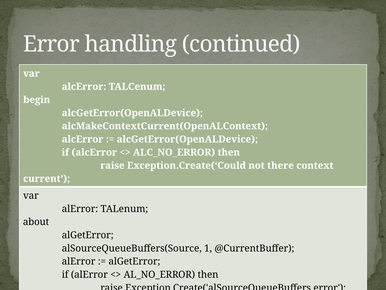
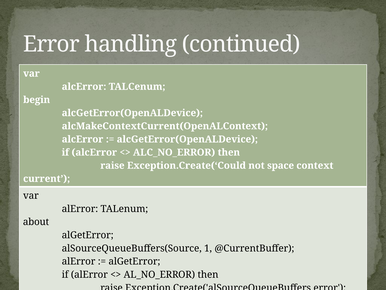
there: there -> space (281, 165)
